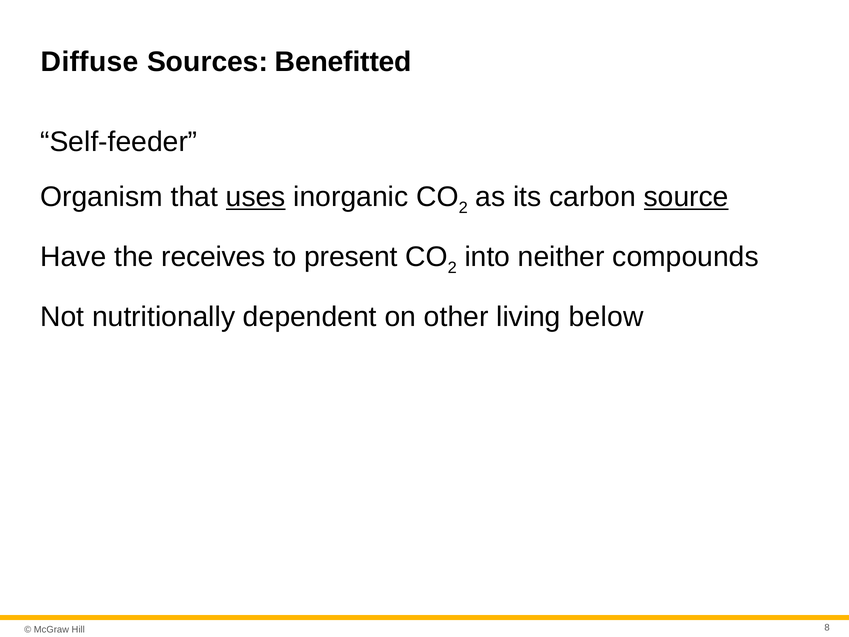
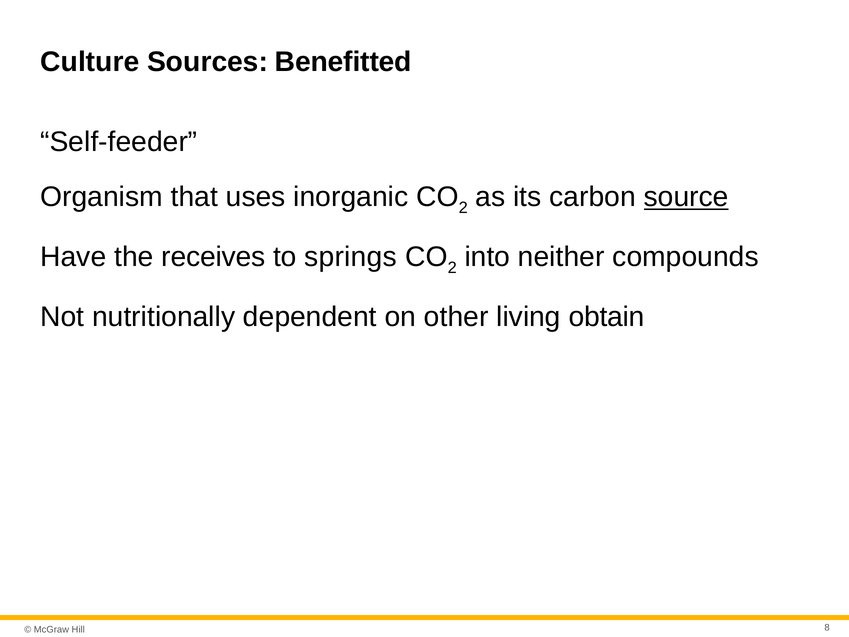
Diffuse: Diffuse -> Culture (90, 62)
uses underline: present -> none (256, 197)
present: present -> springs (351, 257)
below: below -> obtain (606, 317)
